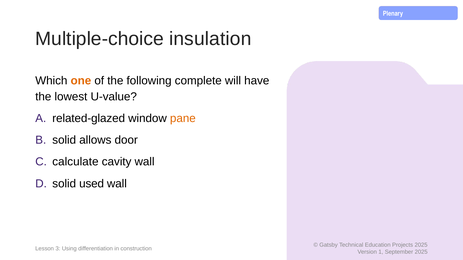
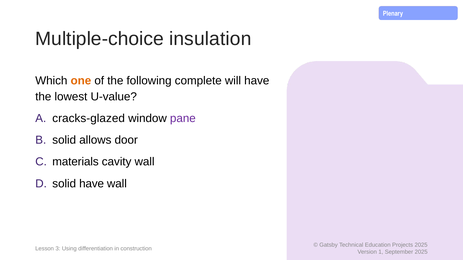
related-glazed: related-glazed -> cracks-glazed (89, 119)
pane colour: orange -> purple (183, 119)
calculate: calculate -> materials (75, 162)
solid used: used -> have (92, 184)
